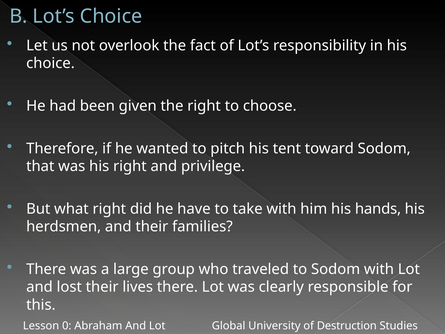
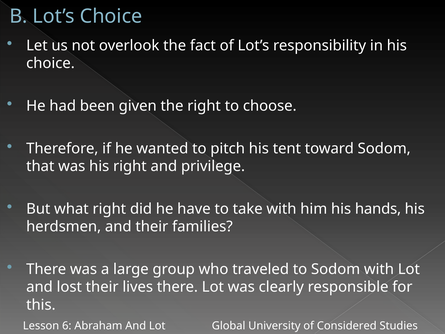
0: 0 -> 6 (67, 326)
Destruction: Destruction -> Considered (347, 326)
